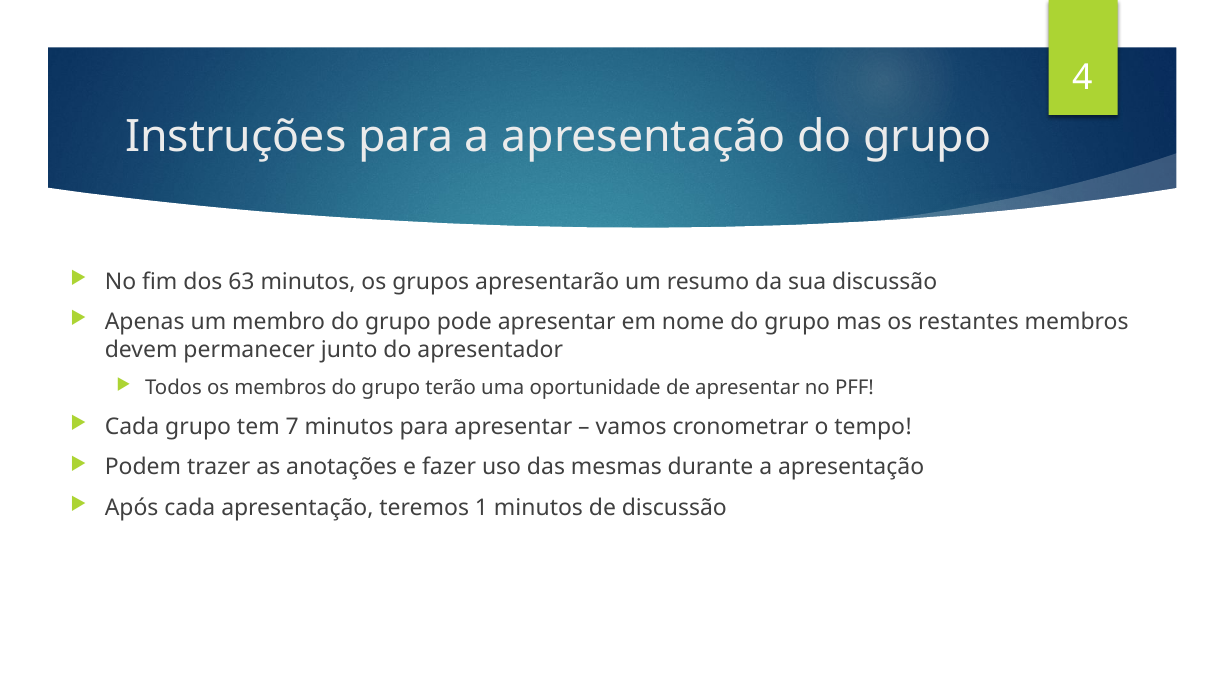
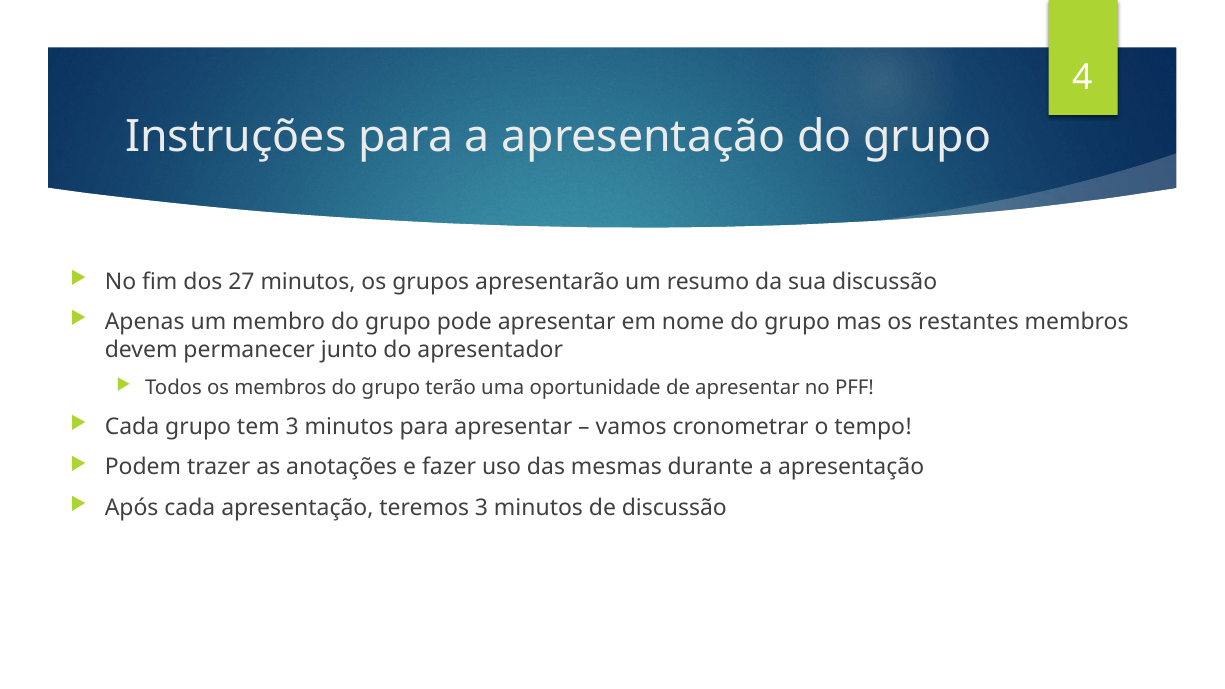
63: 63 -> 27 (241, 282)
tem 7: 7 -> 3 (292, 427)
teremos 1: 1 -> 3 (481, 508)
